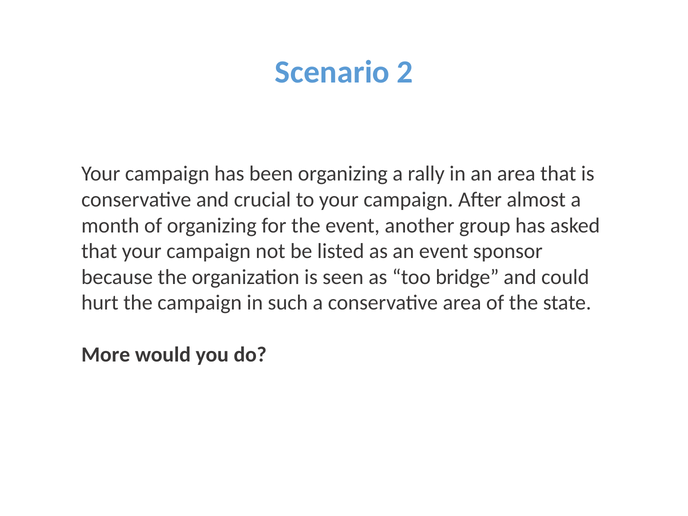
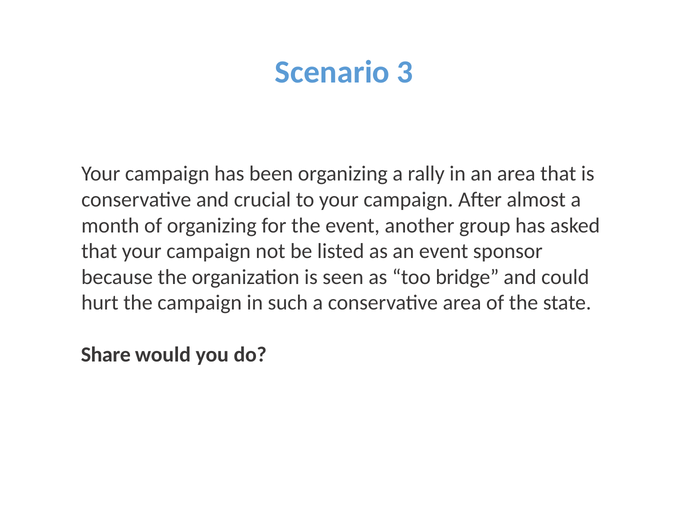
2: 2 -> 3 (405, 72)
More: More -> Share (106, 354)
